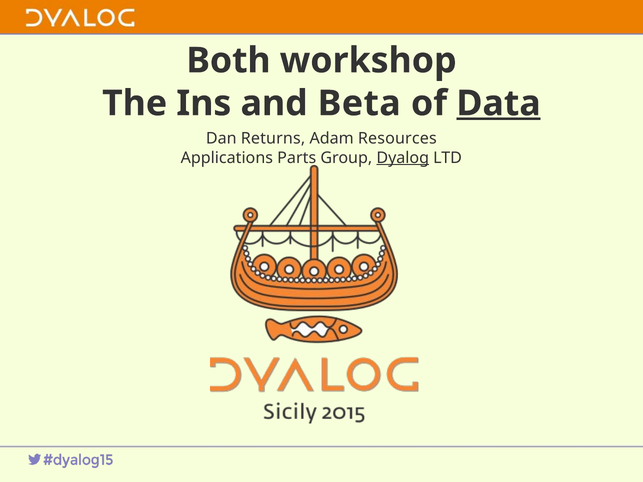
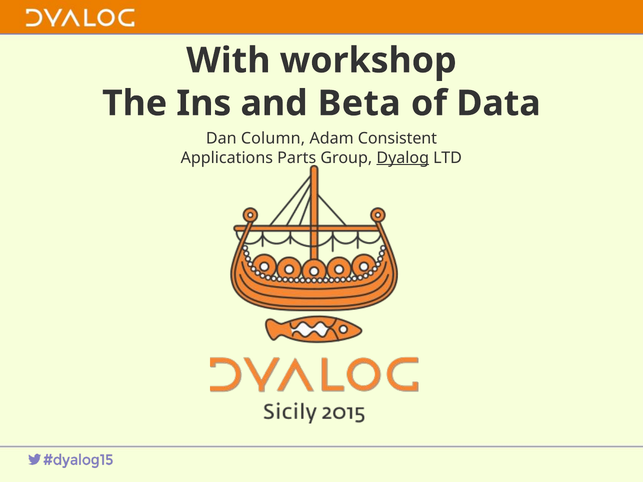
Both: Both -> With (228, 61)
Data underline: present -> none (499, 103)
Returns: Returns -> Column (273, 139)
Resources: Resources -> Consistent (397, 139)
